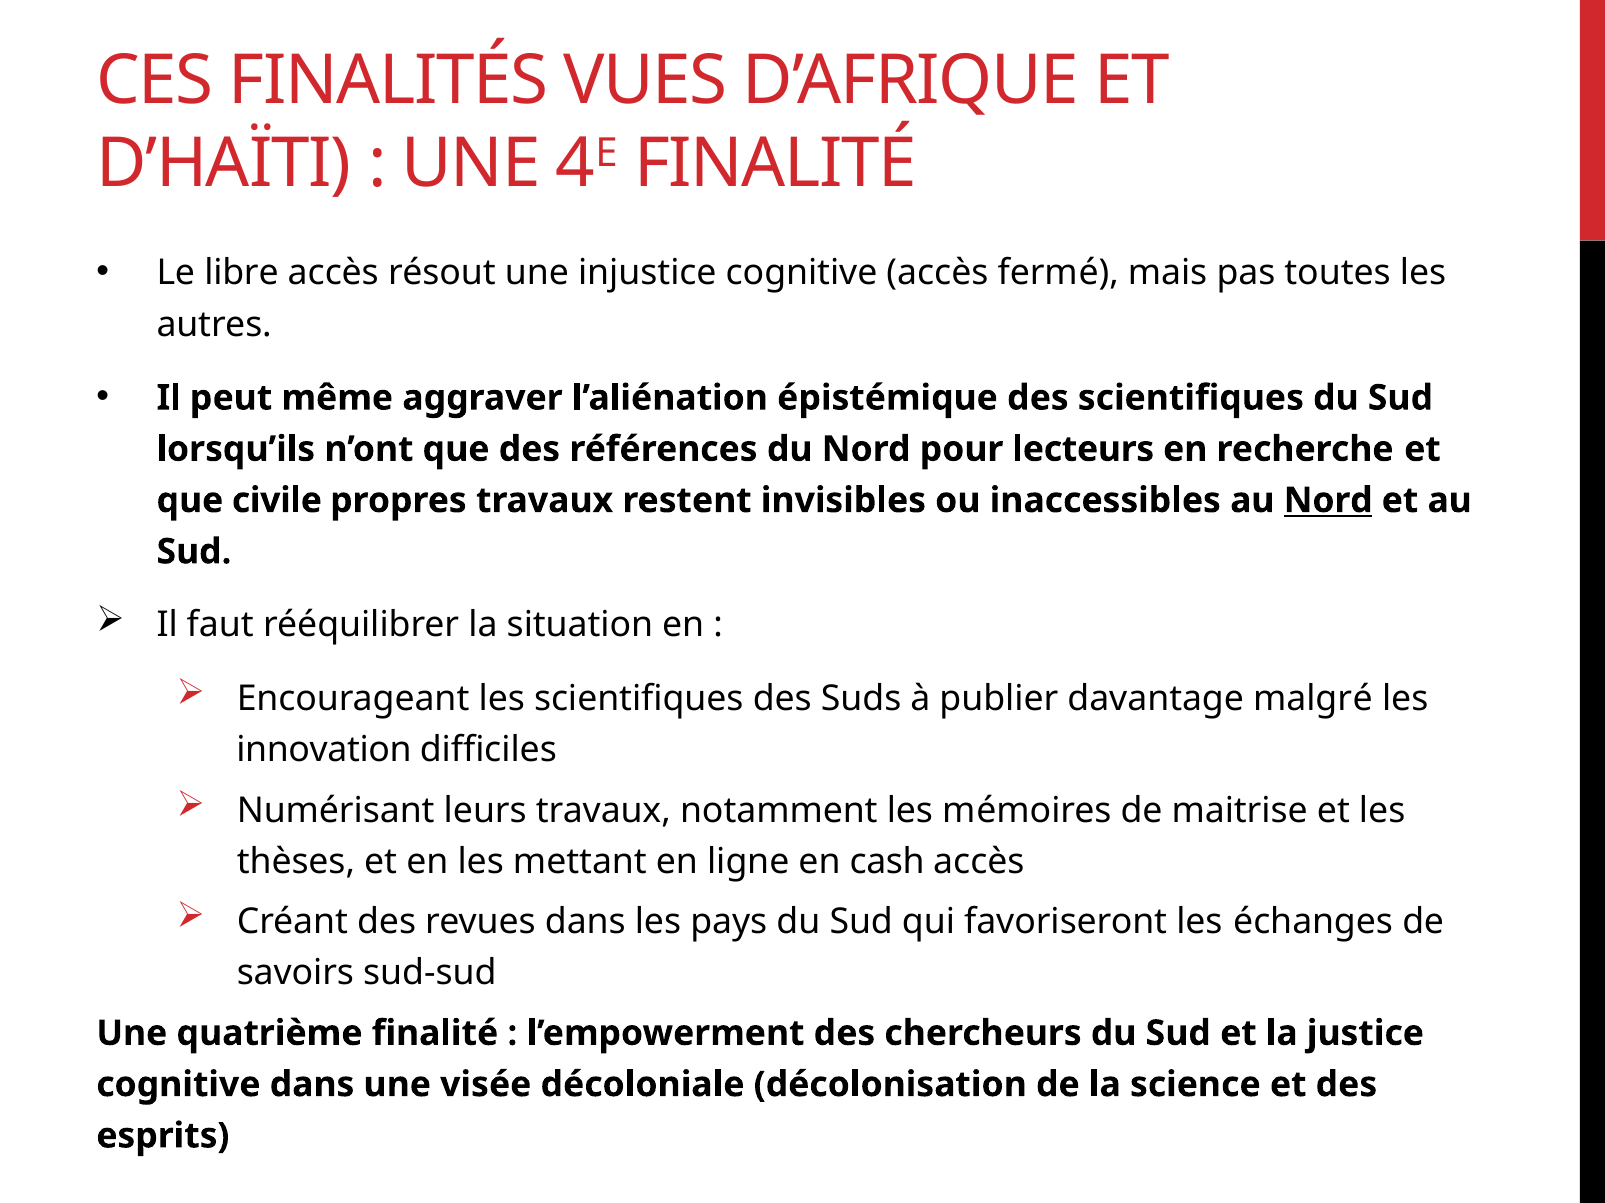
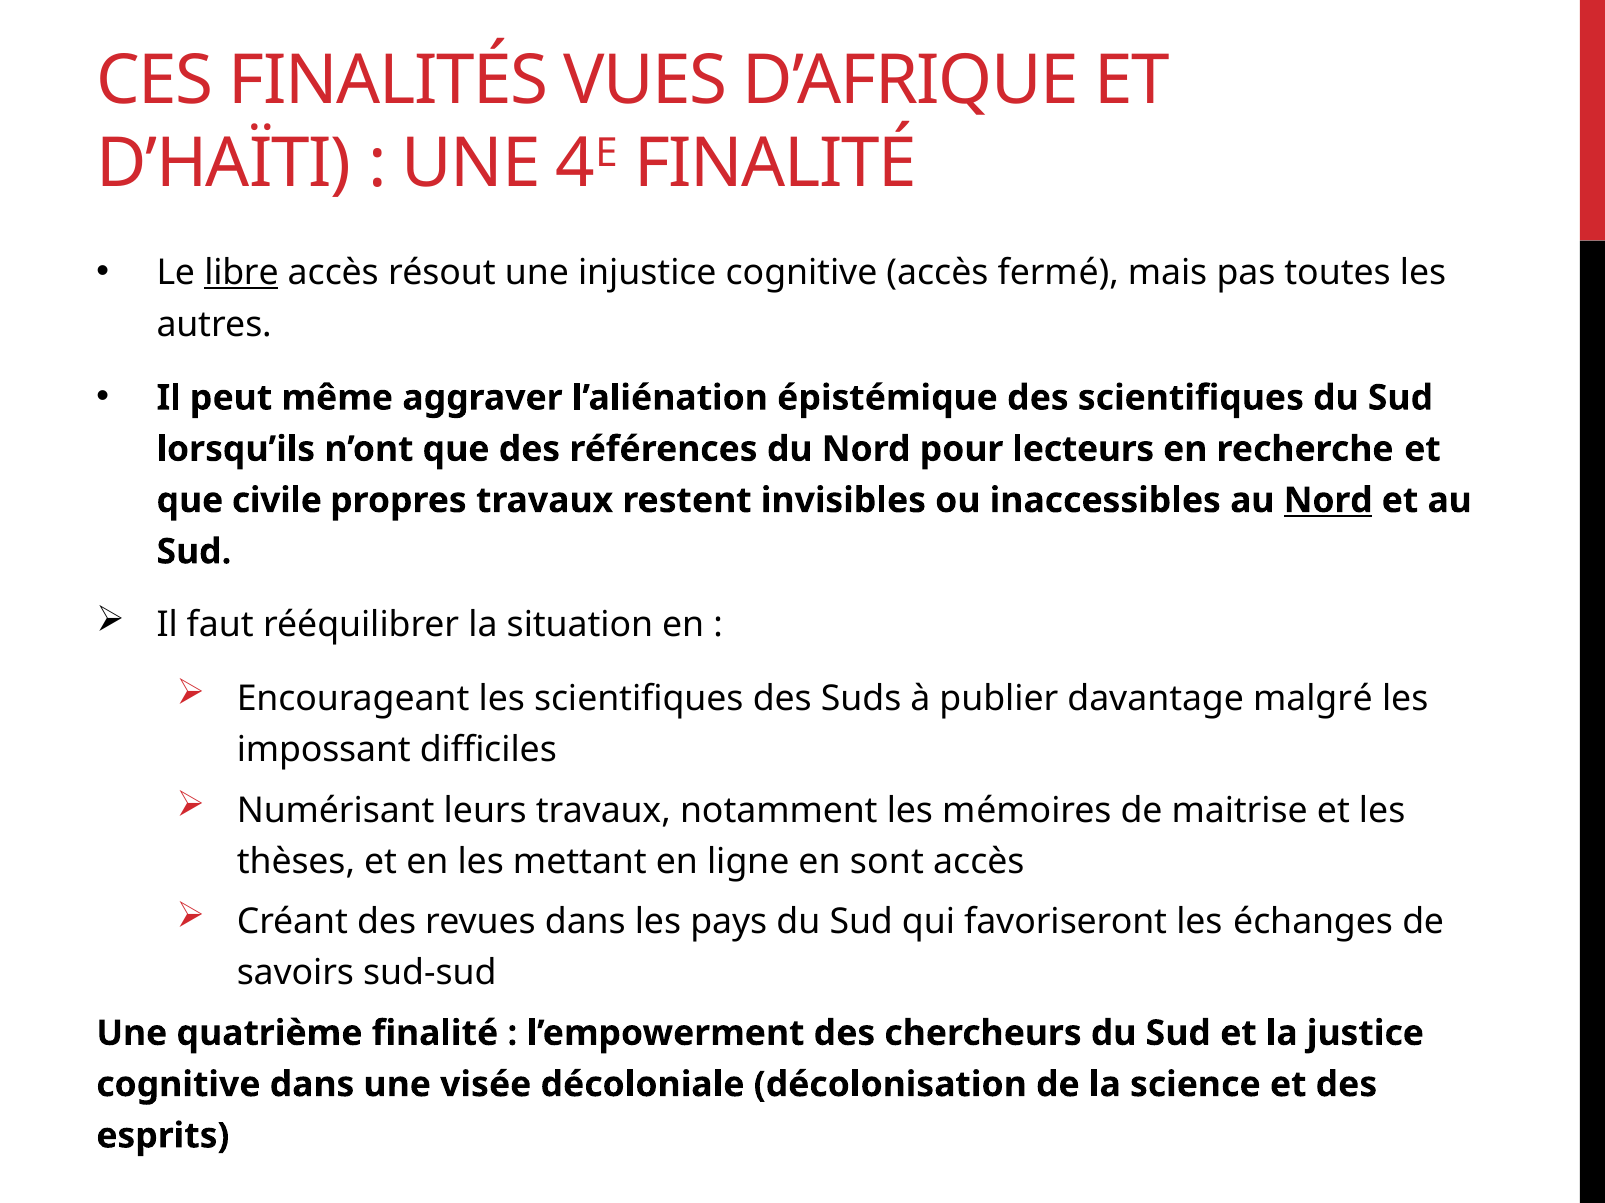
libre underline: none -> present (241, 273)
innovation: innovation -> impossant (324, 751)
cash: cash -> sont (887, 862)
